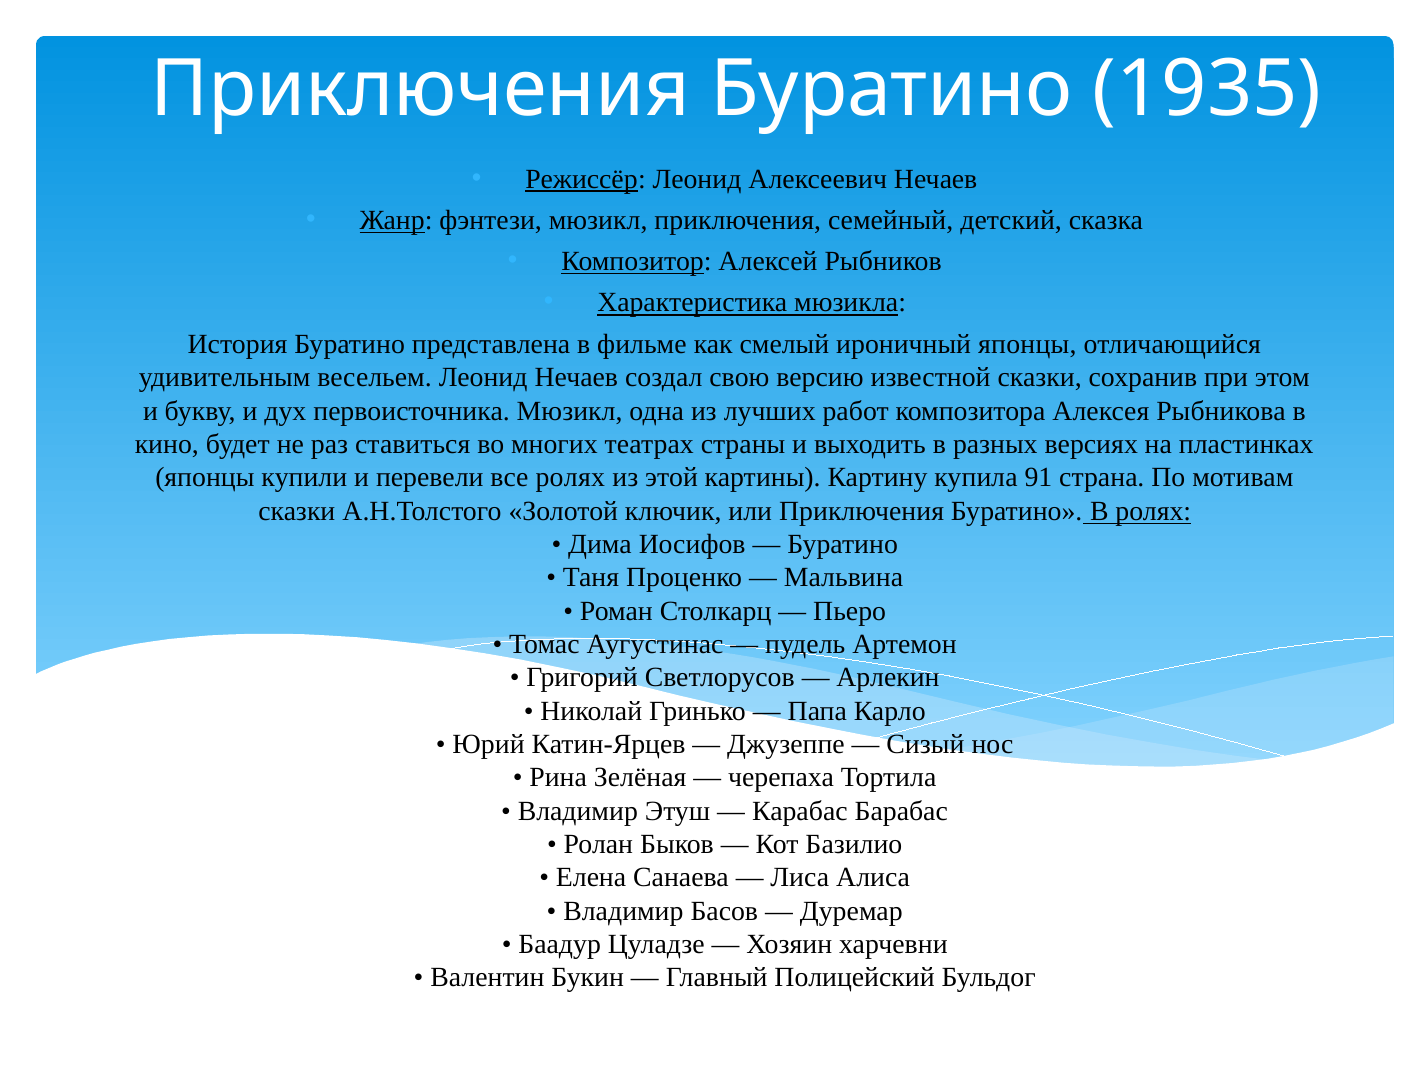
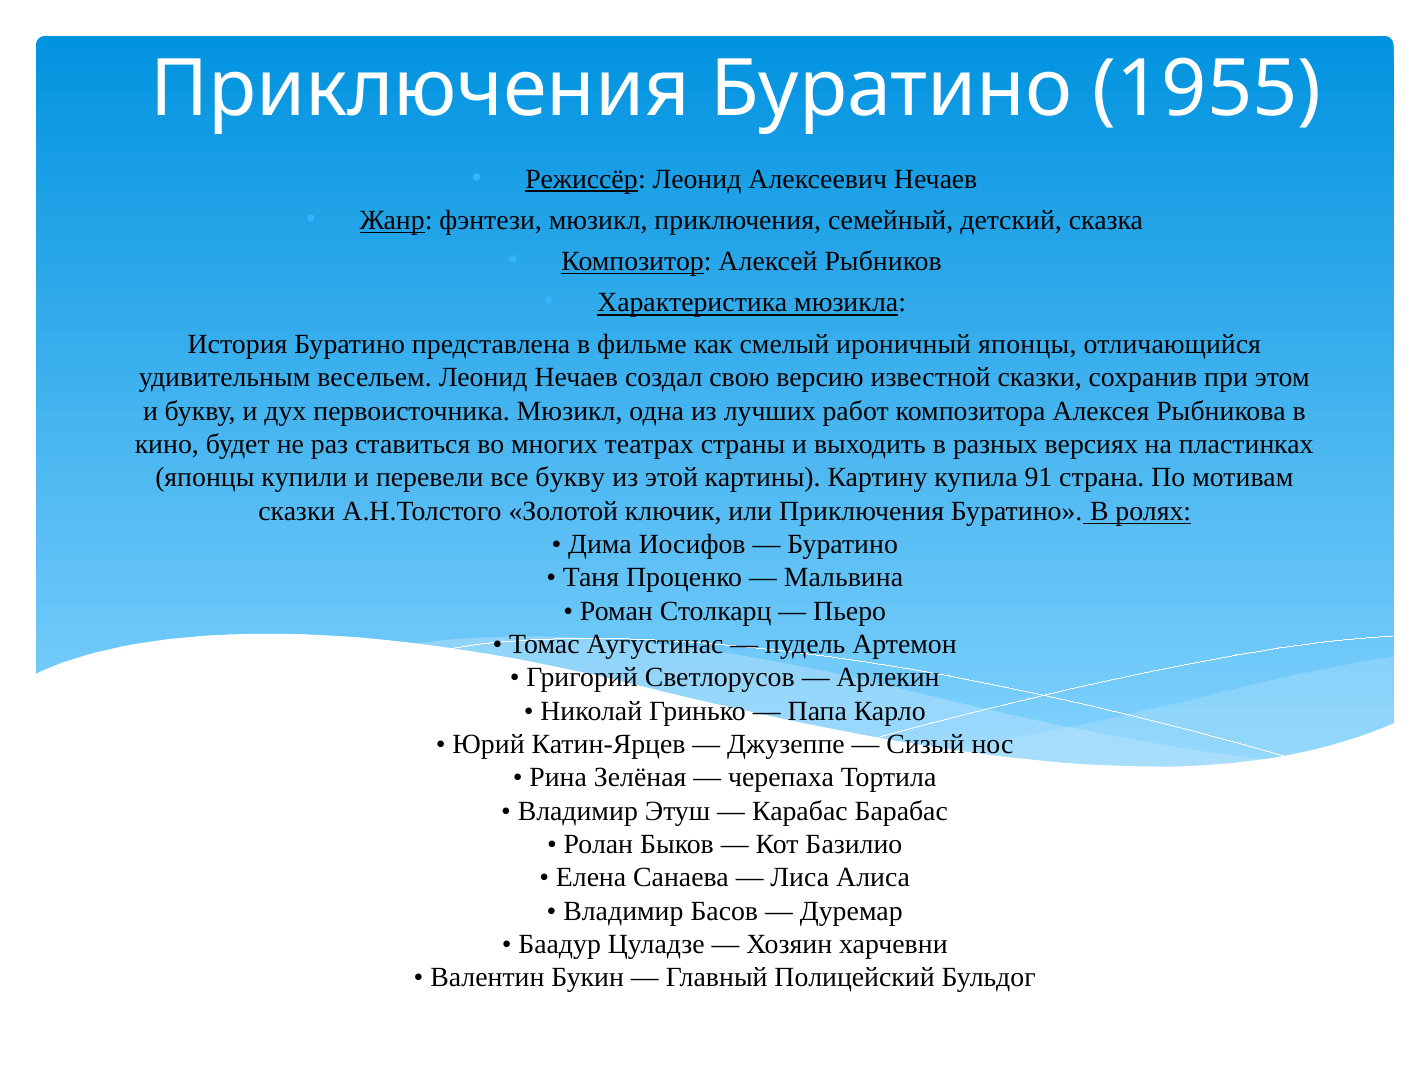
1935: 1935 -> 1955 (1207, 90)
все ролях: ролях -> букву (570, 478)
